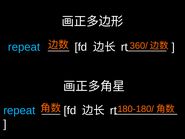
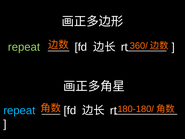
repeat colour: light blue -> light green (24, 47)
